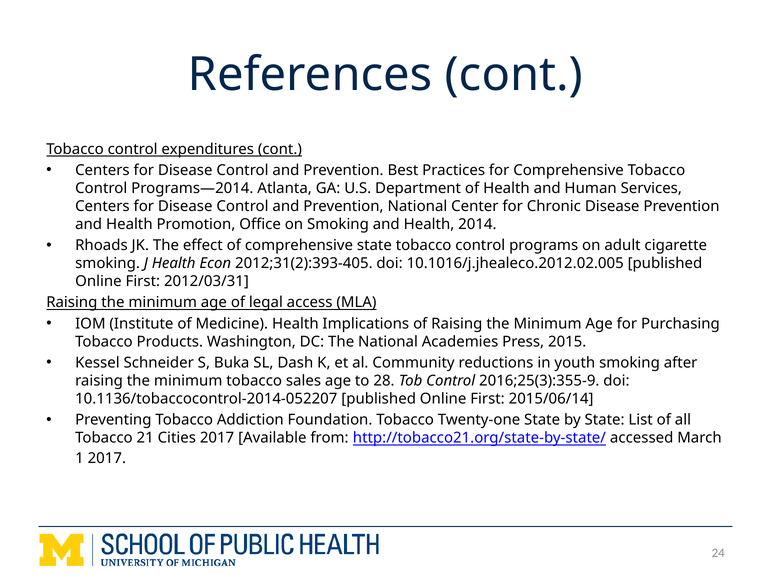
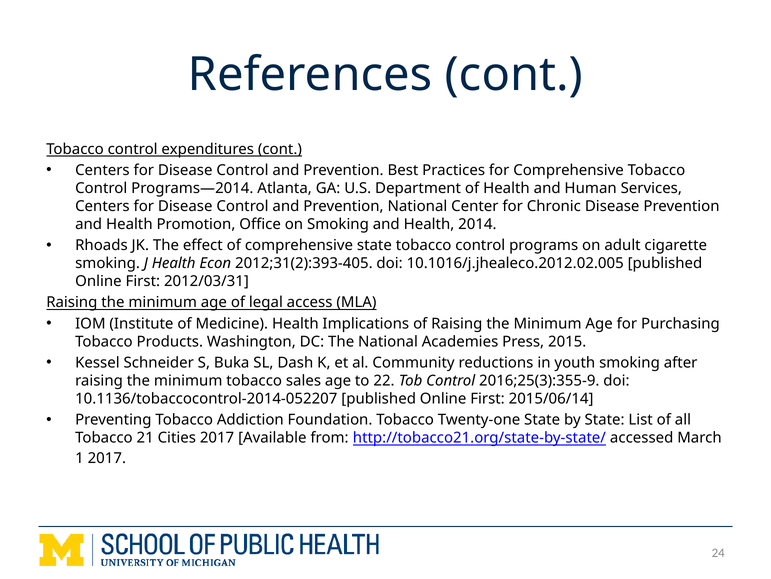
28: 28 -> 22 (384, 380)
